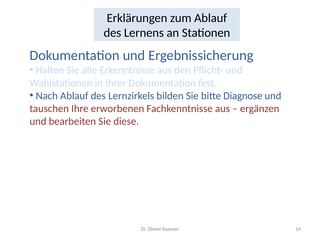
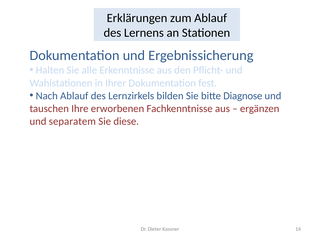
bearbeiten: bearbeiten -> separatem (72, 121)
